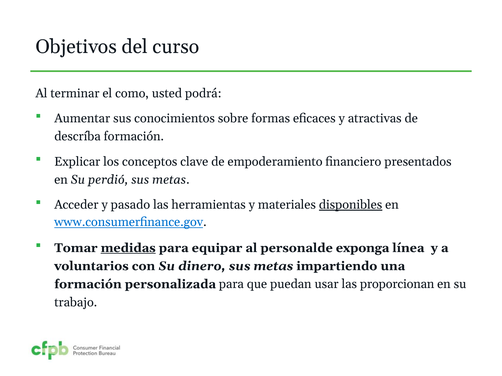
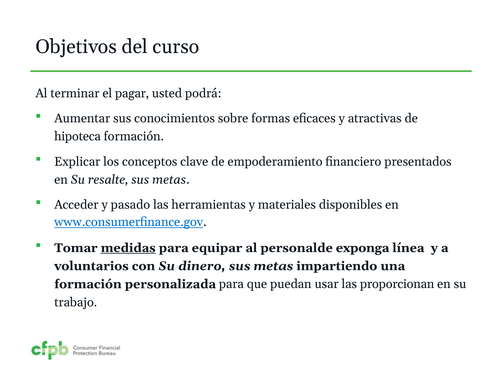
como: como -> pagar (132, 93)
descríba: descríba -> hipoteca (78, 137)
perdió: perdió -> resalte (108, 180)
disponibles underline: present -> none (351, 205)
